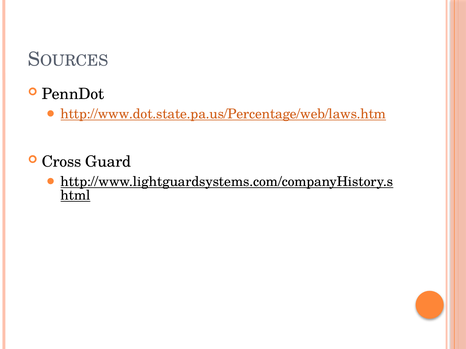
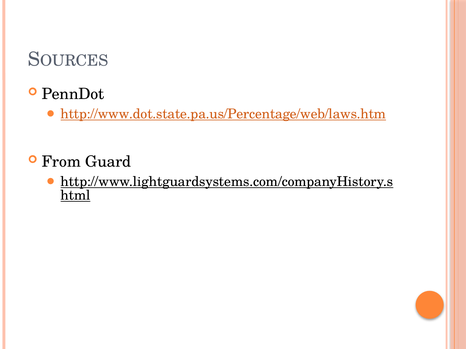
Cross: Cross -> From (61, 162)
